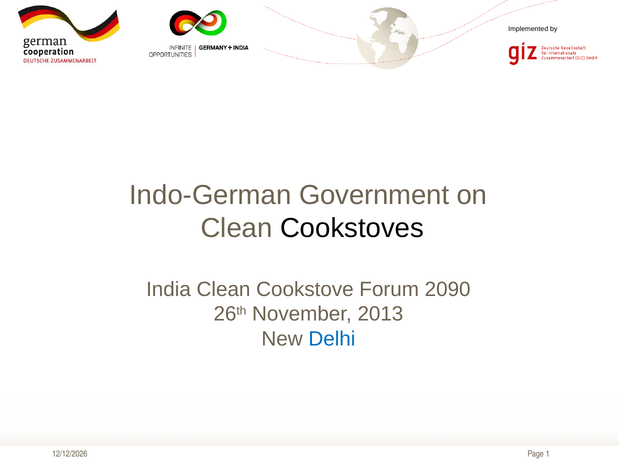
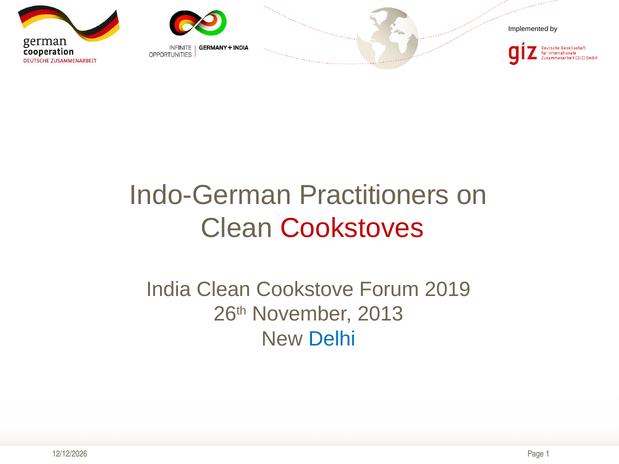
Government: Government -> Practitioners (374, 195)
Cookstoves colour: black -> red (352, 228)
2090: 2090 -> 2019 (448, 290)
